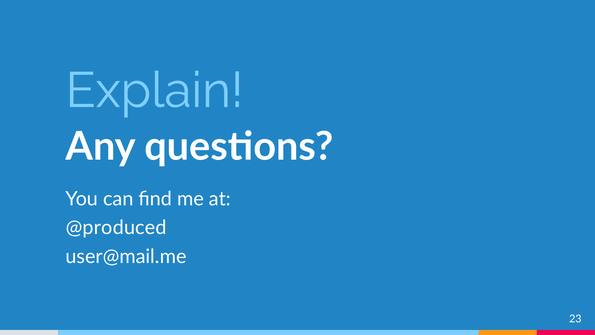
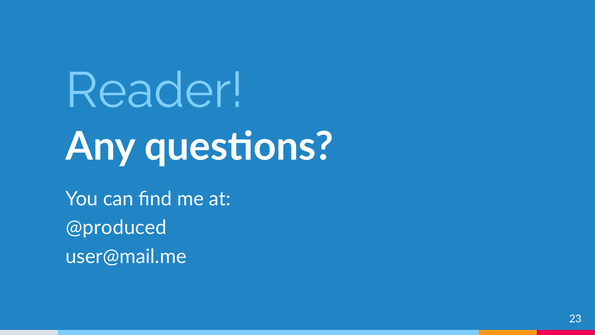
Explain: Explain -> Reader (154, 90)
